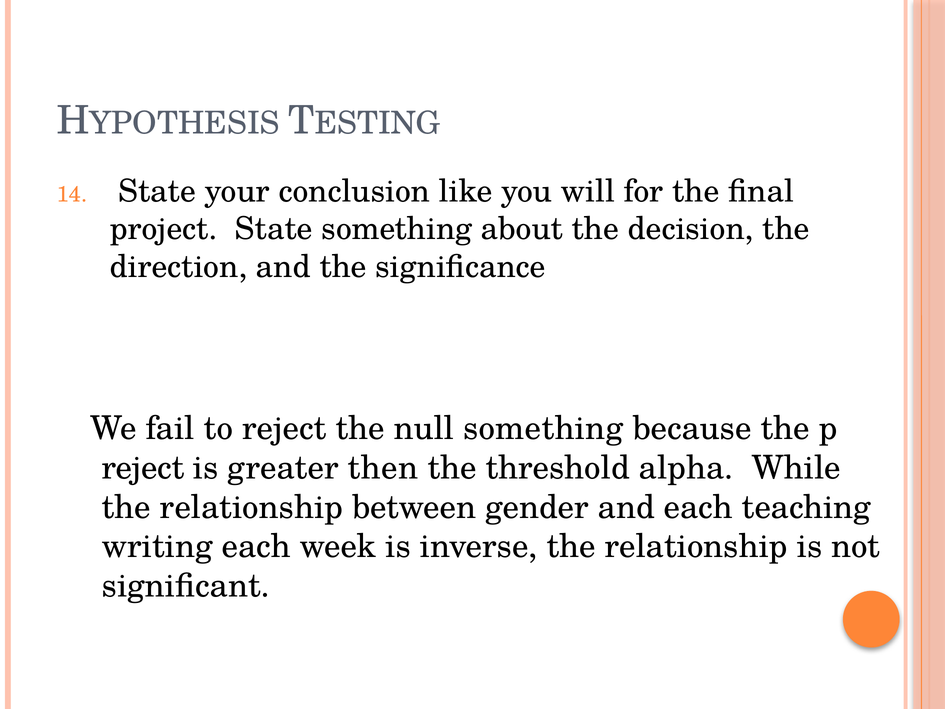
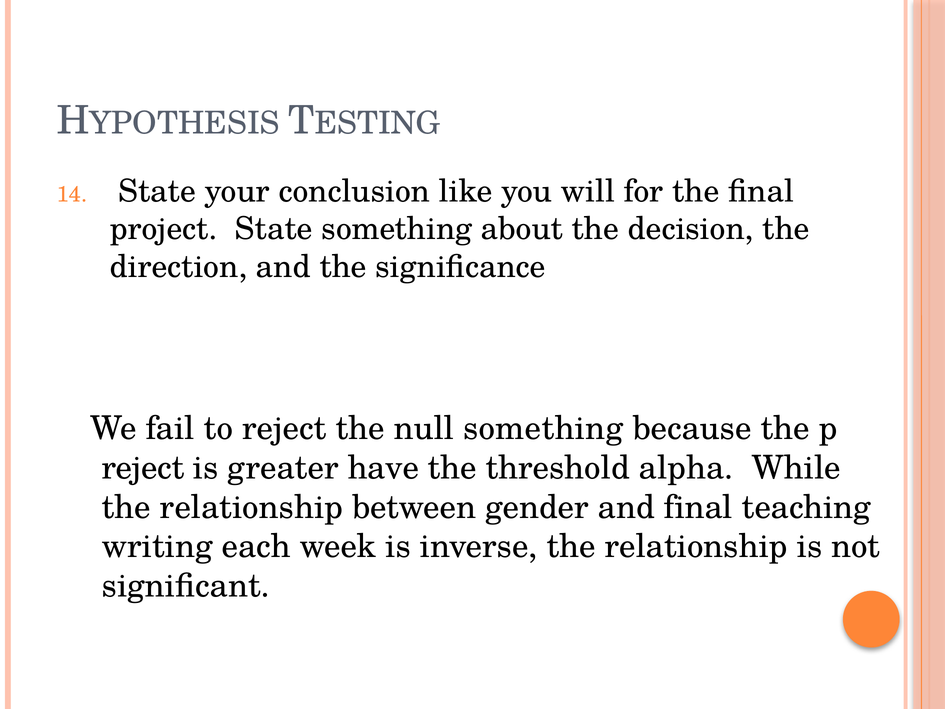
then: then -> have (383, 468)
and each: each -> final (698, 507)
